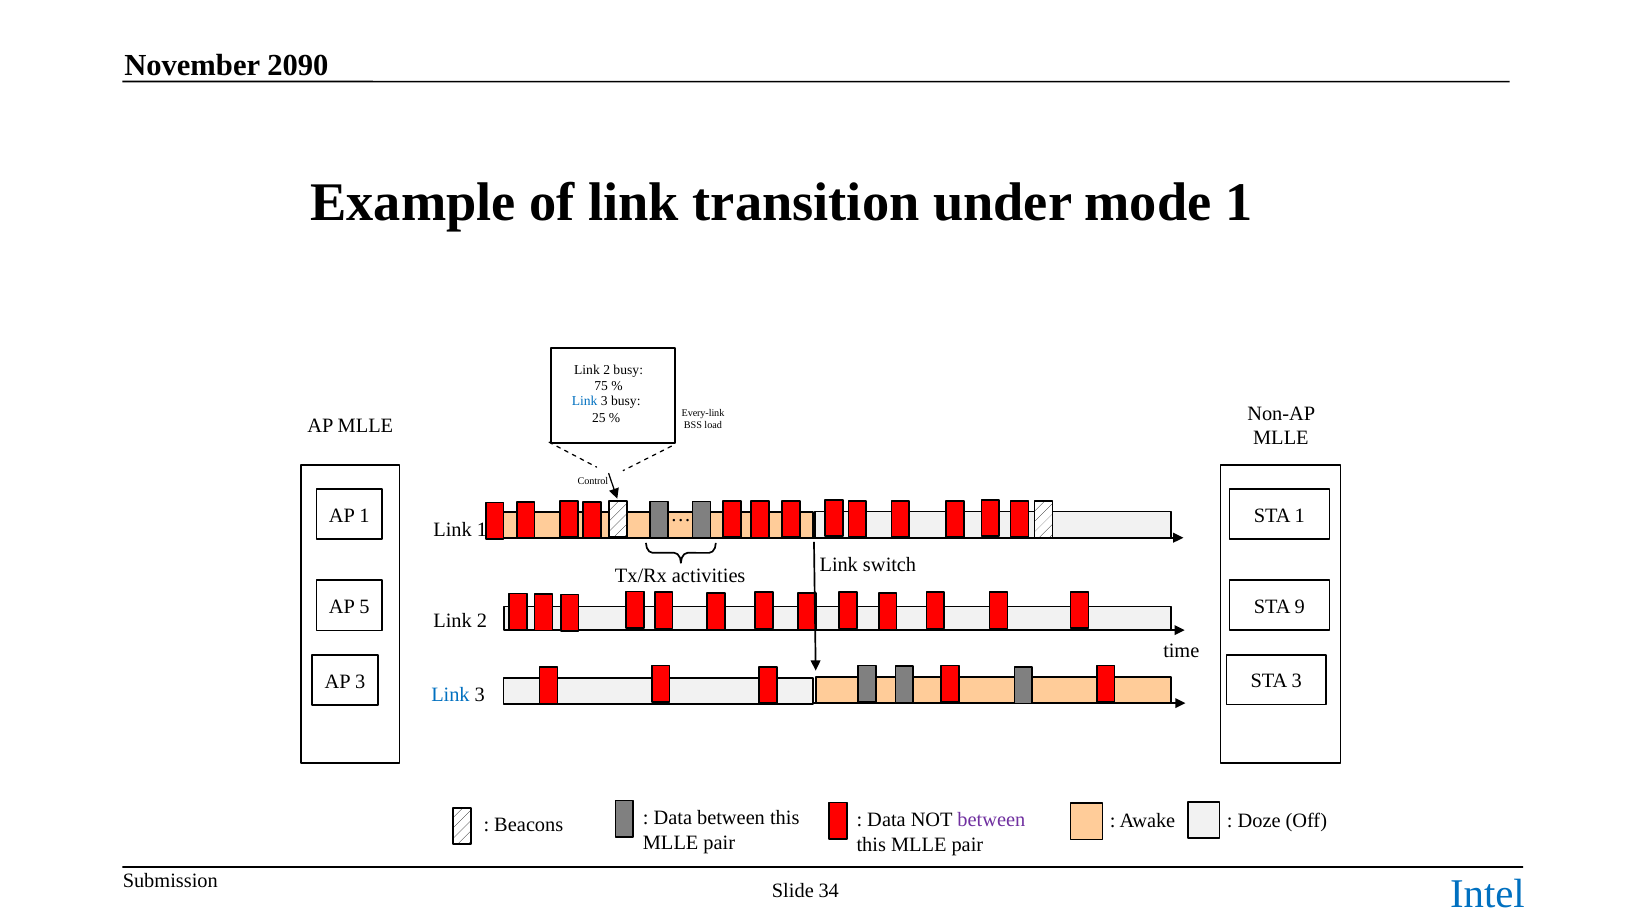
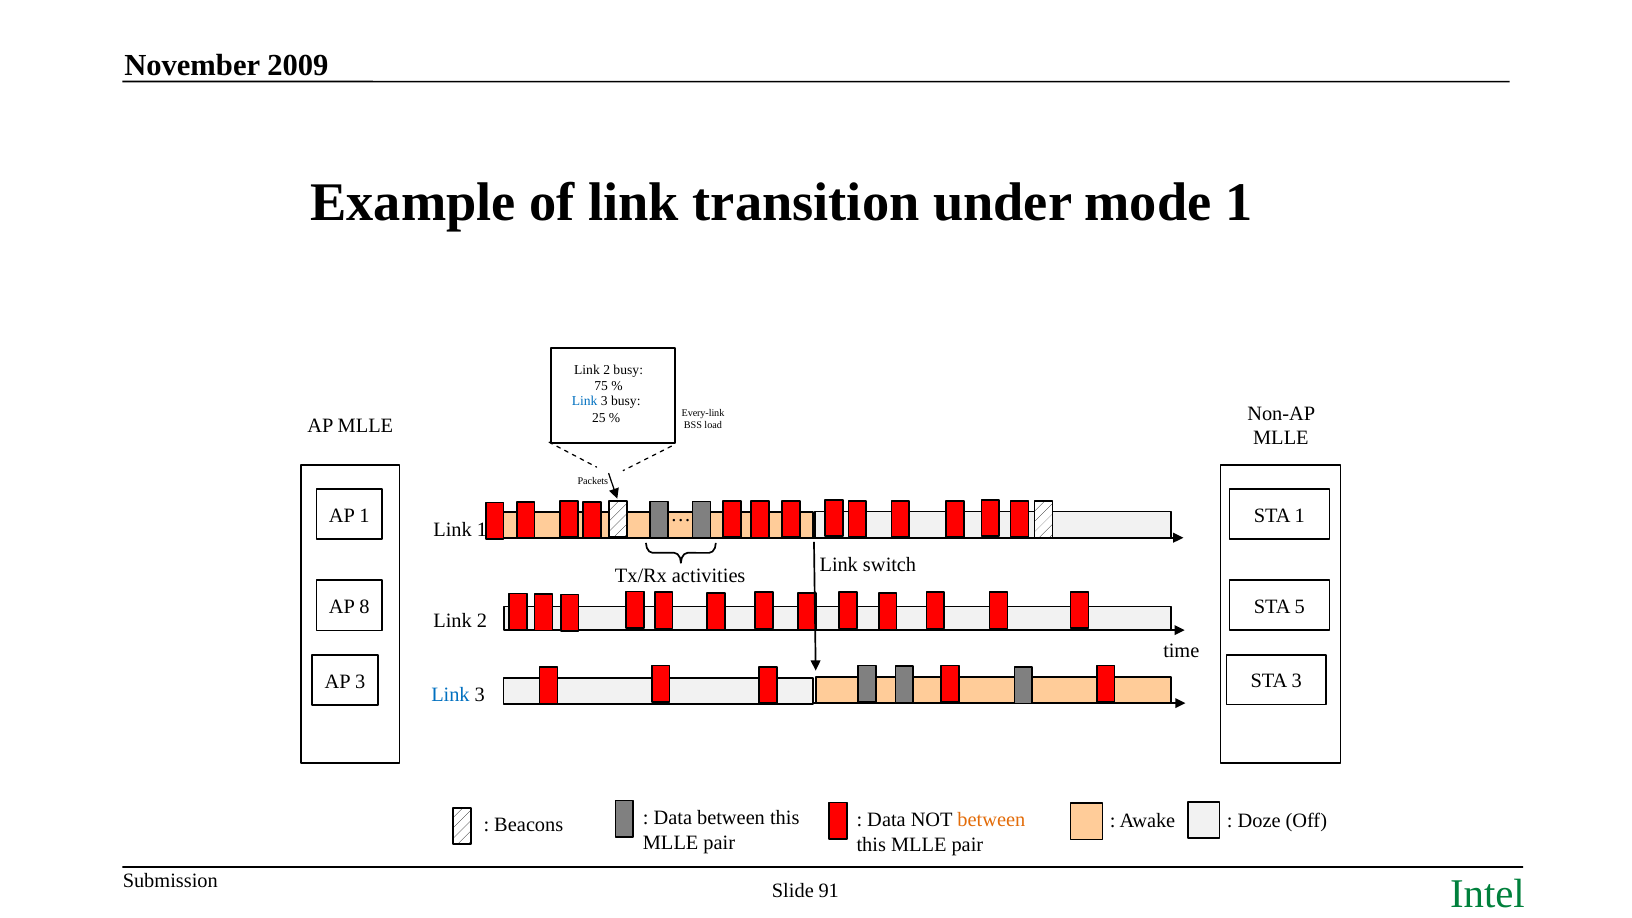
2090: 2090 -> 2009 (298, 65)
Control: Control -> Packets (593, 481)
9: 9 -> 5 (1300, 606)
5: 5 -> 8 (364, 607)
between colour: purple -> orange (991, 820)
Intel colour: blue -> green (1487, 894)
34: 34 -> 91 (829, 891)
